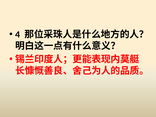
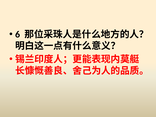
4: 4 -> 6 (18, 34)
